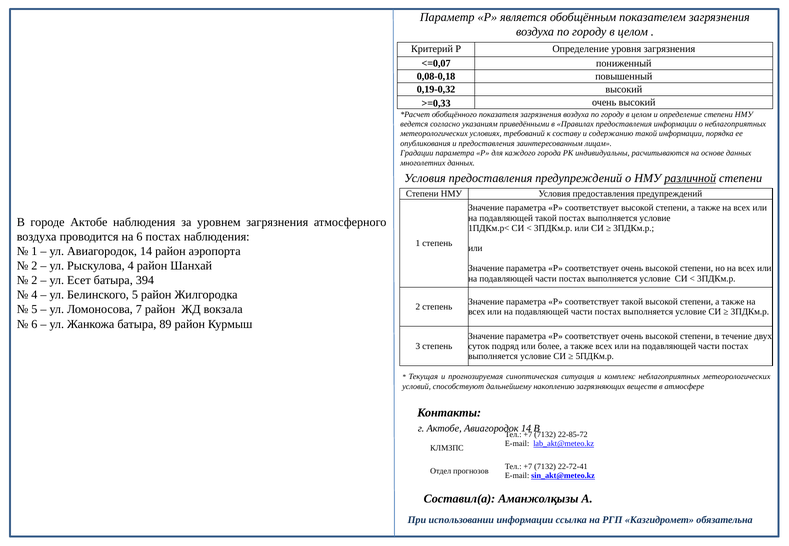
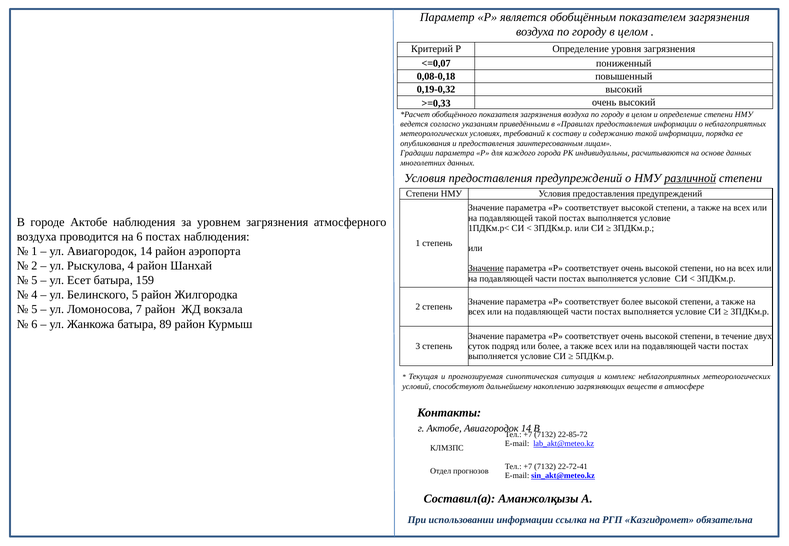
Значение underline: none -> present (486, 269)
2: 2 -> 5 (34, 280)
394: 394 -> 159 (145, 280)
соответствует такой: такой -> более (632, 302)
